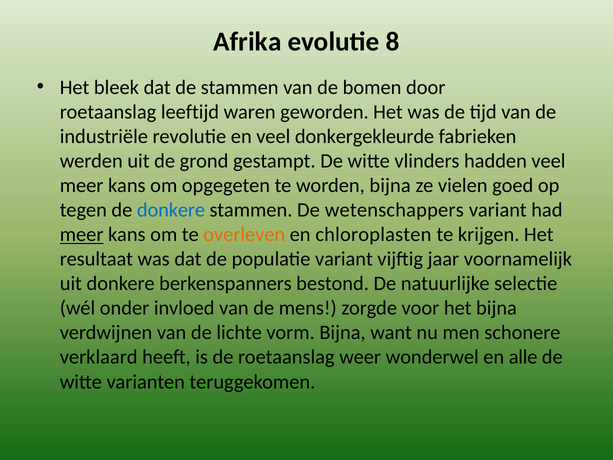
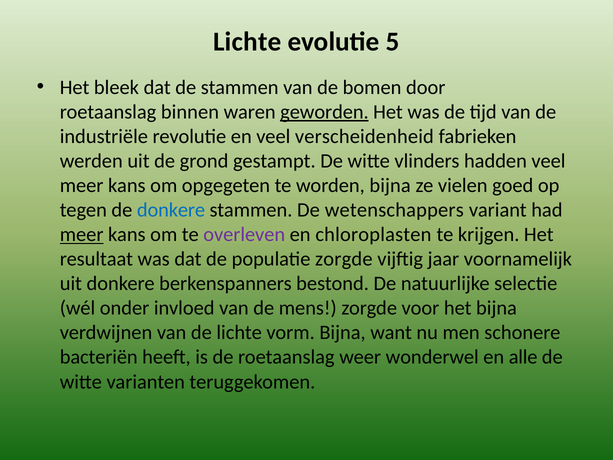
Afrika: Afrika -> Lichte (247, 42)
8: 8 -> 5 (393, 42)
leeftijd: leeftijd -> binnen (190, 112)
geworden underline: none -> present (324, 112)
donkergekleurde: donkergekleurde -> verscheidenheid (364, 136)
overleven colour: orange -> purple (244, 234)
populatie variant: variant -> zorgde (344, 259)
verklaard: verklaard -> bacteriën (99, 357)
